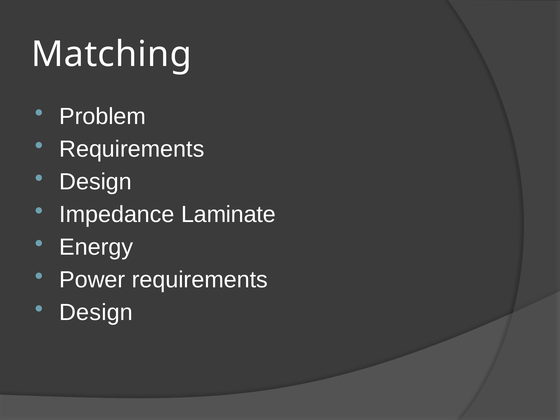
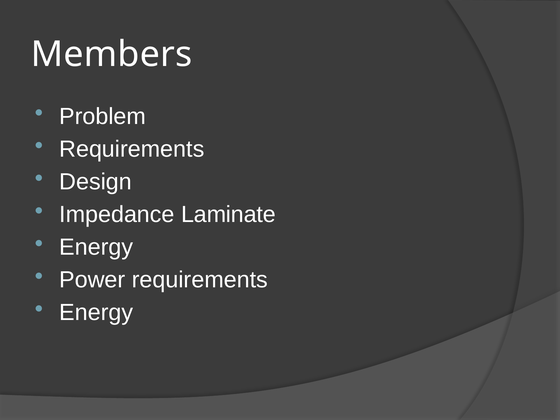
Matching: Matching -> Members (112, 54)
Design: Design -> Energy (96, 312)
